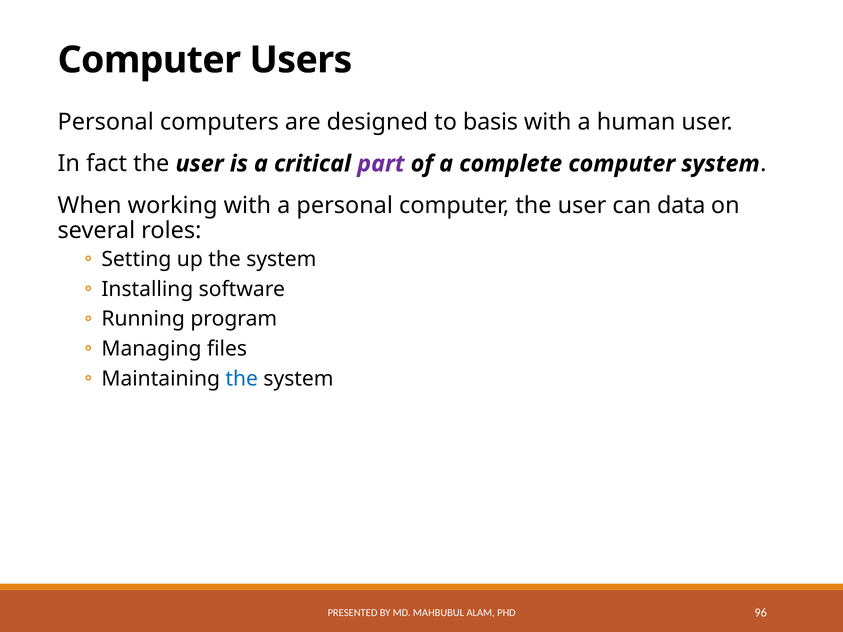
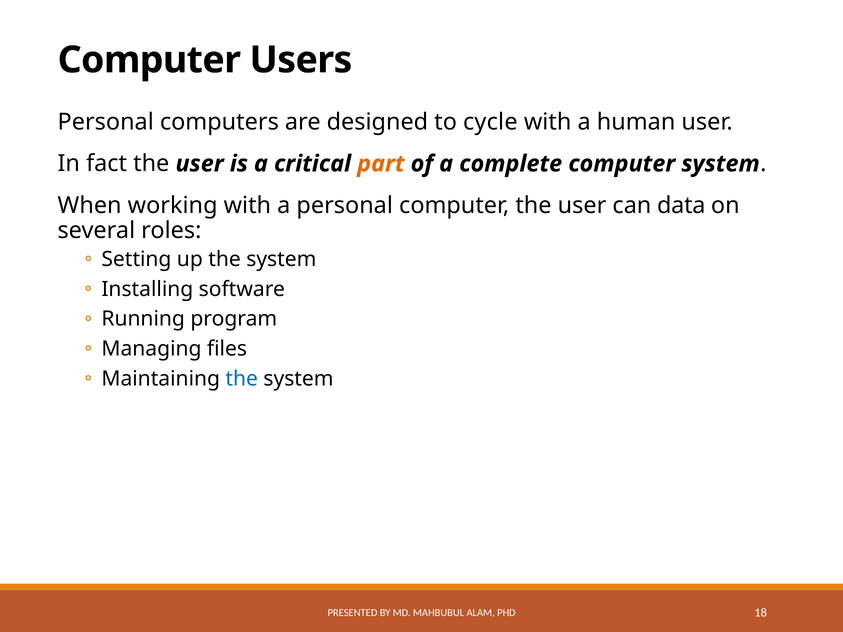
basis: basis -> cycle (490, 122)
part colour: purple -> orange (381, 164)
96: 96 -> 18 (761, 613)
